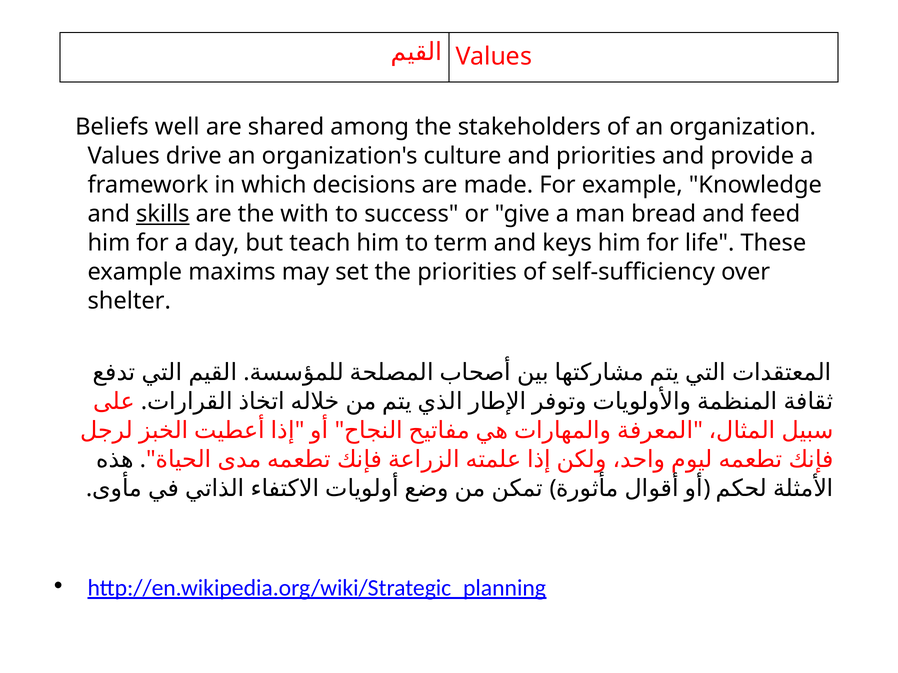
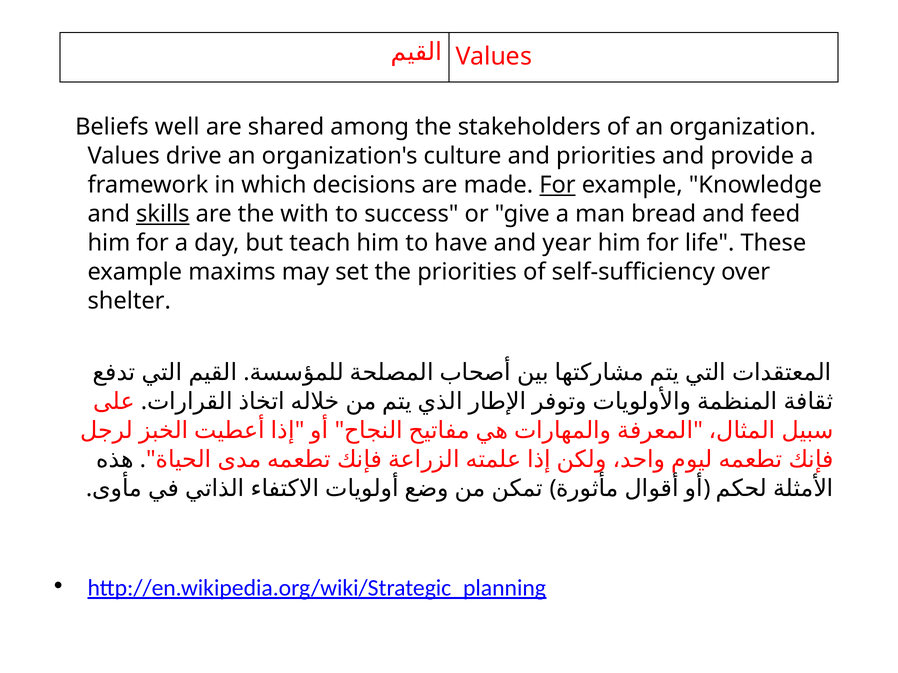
For underline: none -> present (557, 185)
term: term -> have (461, 243)
keys: keys -> year (567, 243)
